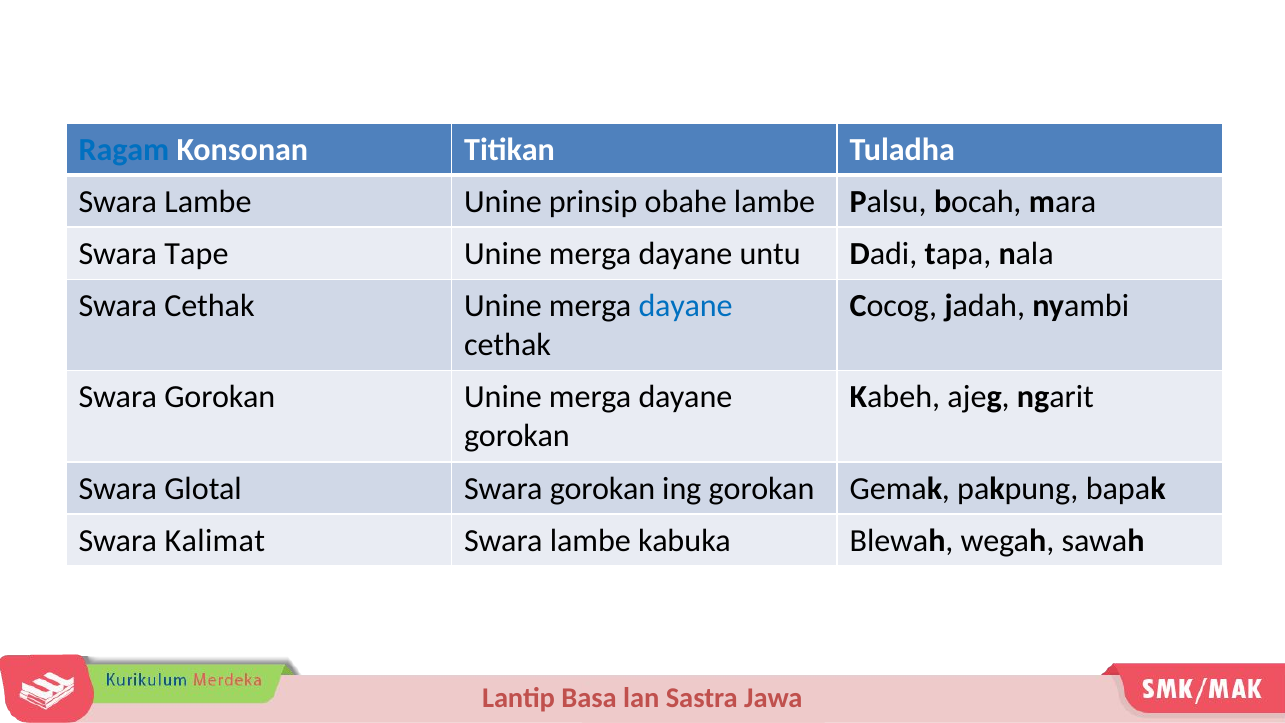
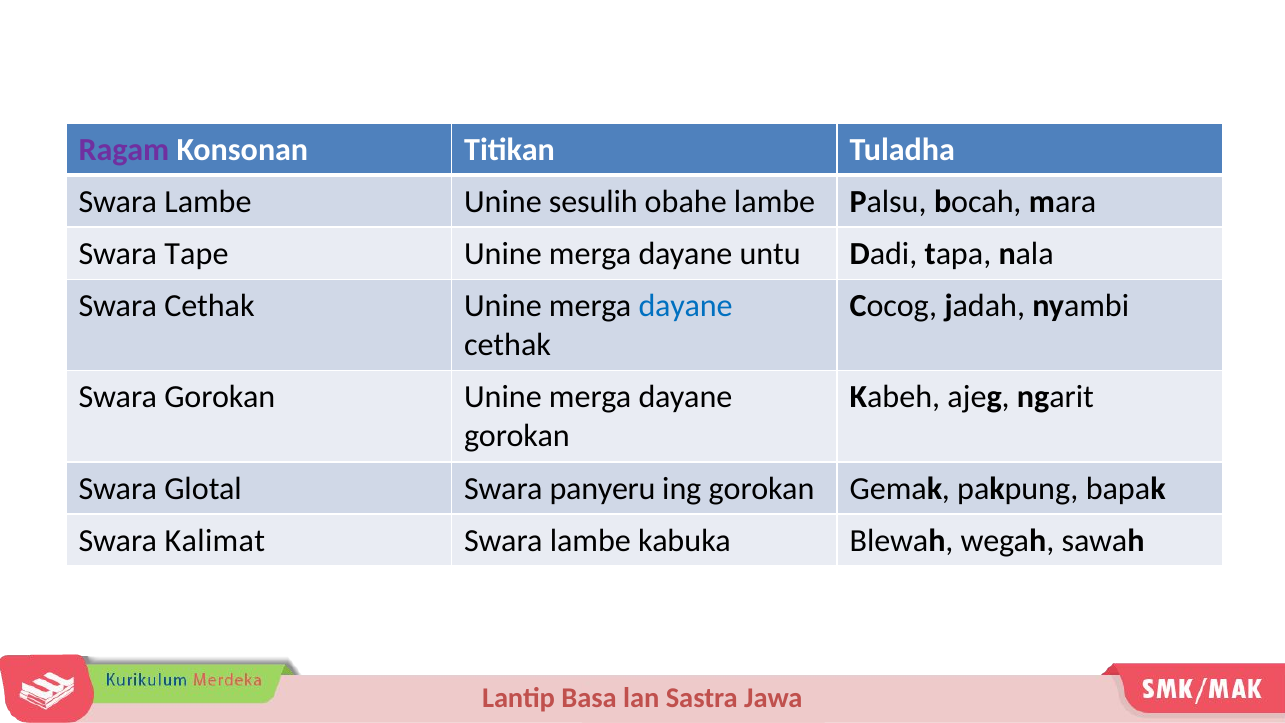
Ragam colour: blue -> purple (124, 149)
prinsip: prinsip -> sesulih (593, 201)
Glotal Swara gorokan: gorokan -> panyeru (603, 488)
